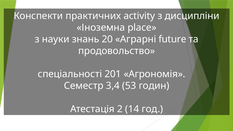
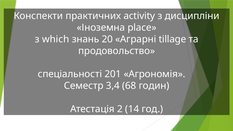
науки: науки -> which (56, 39)
future: future -> tillage (172, 39)
53: 53 -> 68 (129, 86)
